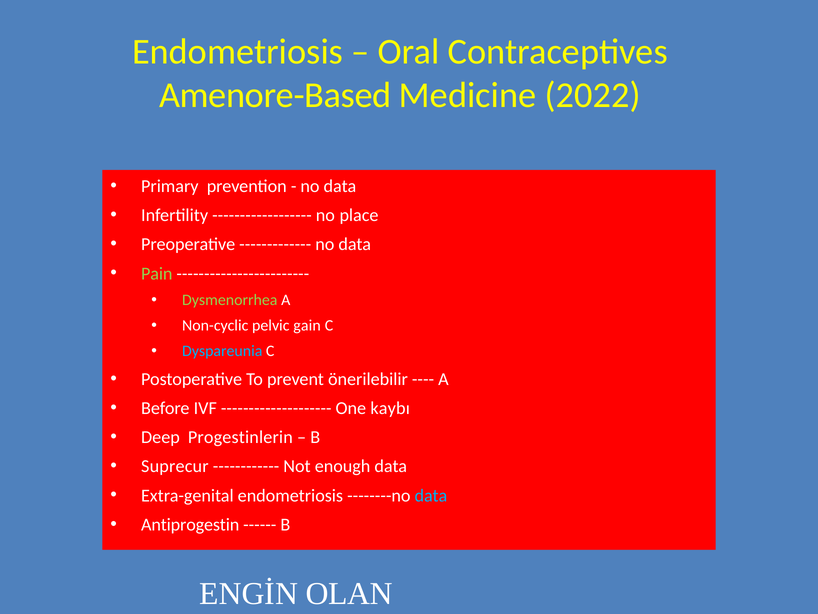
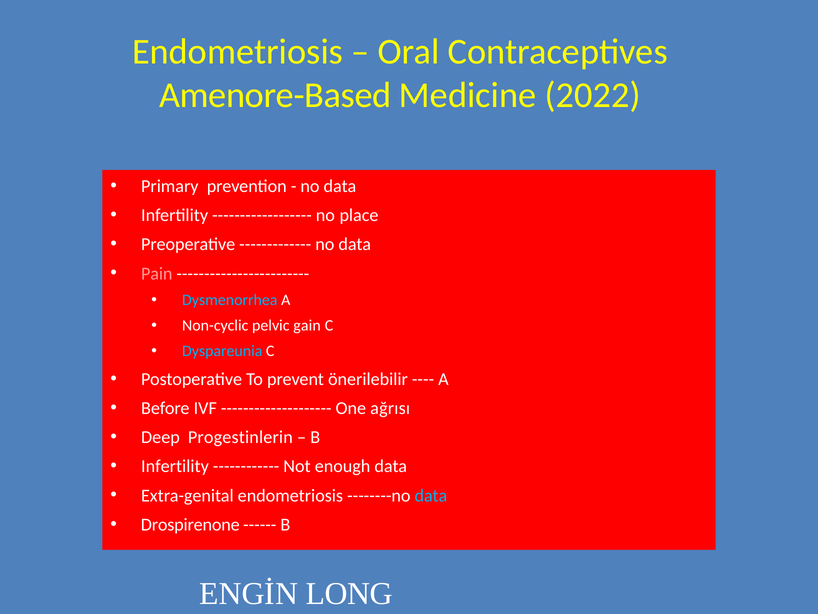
Pain colour: light green -> pink (157, 273)
Dysmenorrhea colour: light green -> light blue (230, 300)
kaybı: kaybı -> ağrısı (390, 408)
Suprecur: Suprecur -> Infertility (175, 466)
Antiprogestin: Antiprogestin -> Drospirenone (190, 524)
OLAN: OLAN -> LONG (349, 593)
